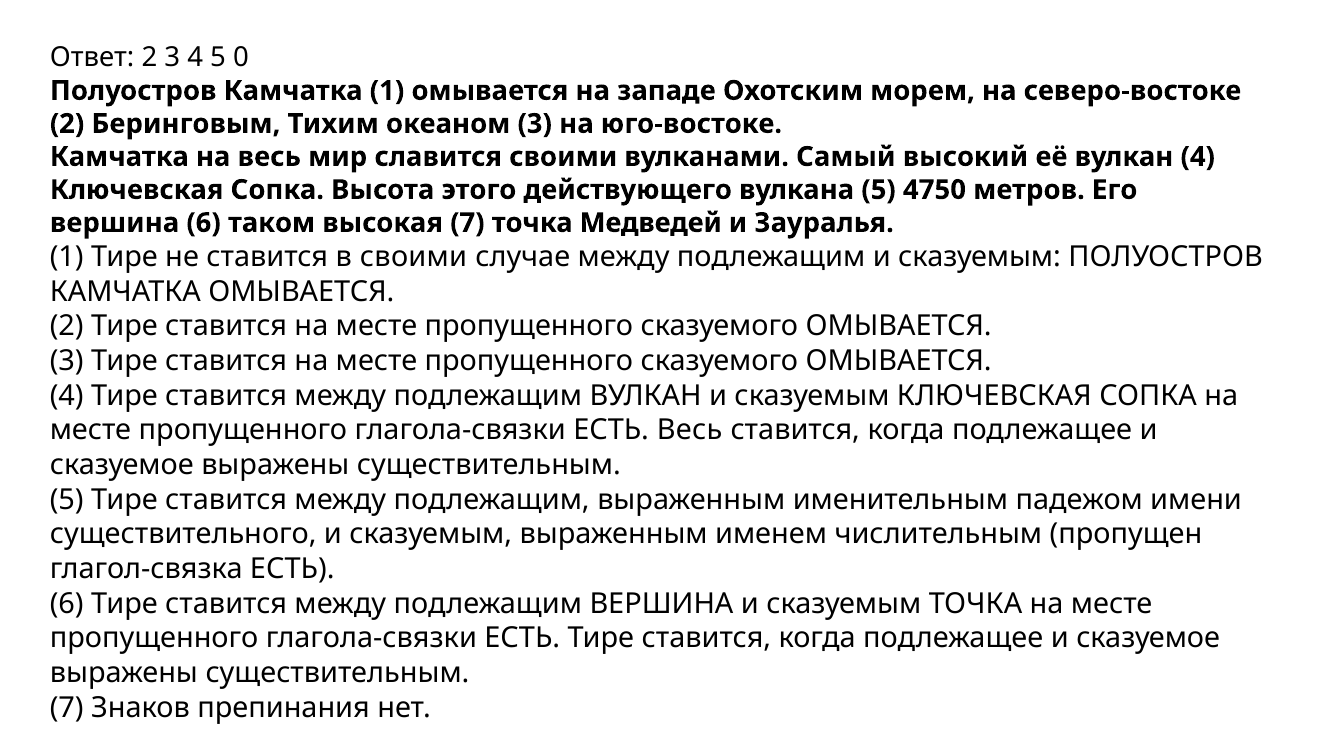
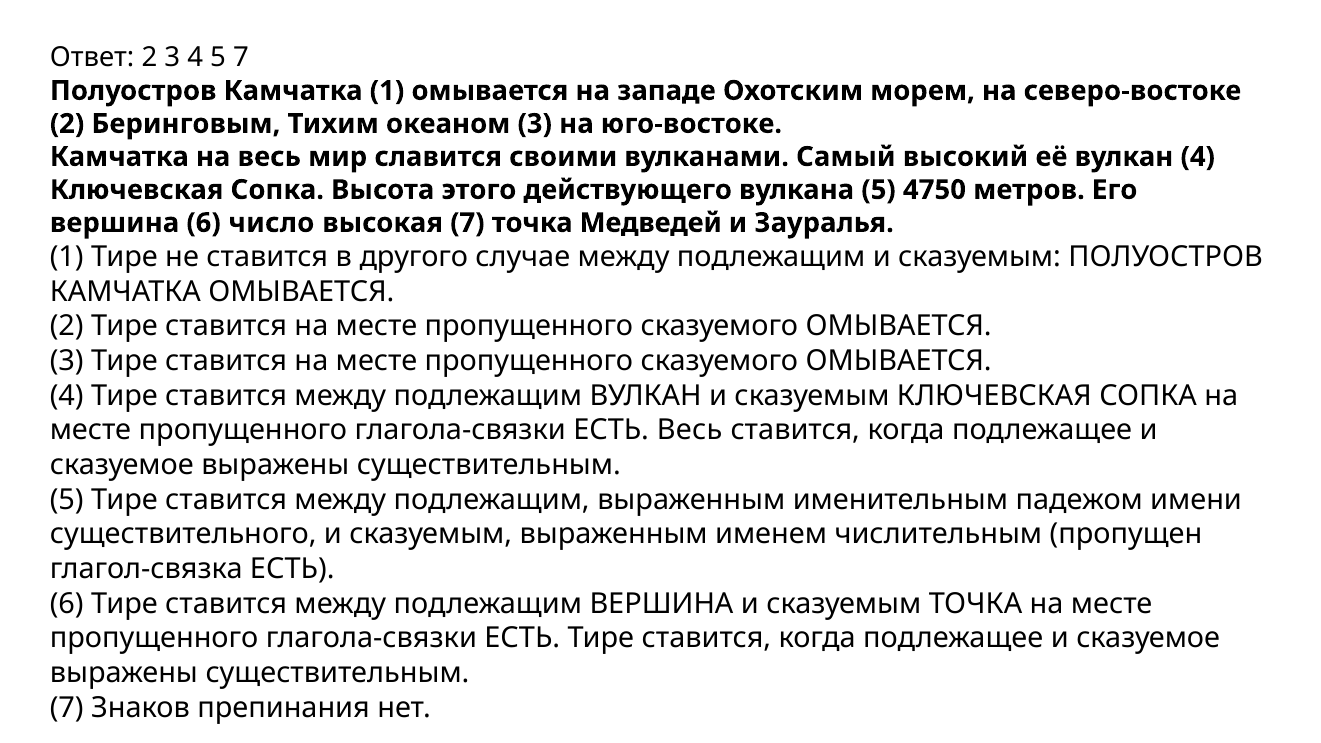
5 0: 0 -> 7 (241, 58)
таком: таком -> число (271, 223)
в своими: своими -> другого (414, 257)
